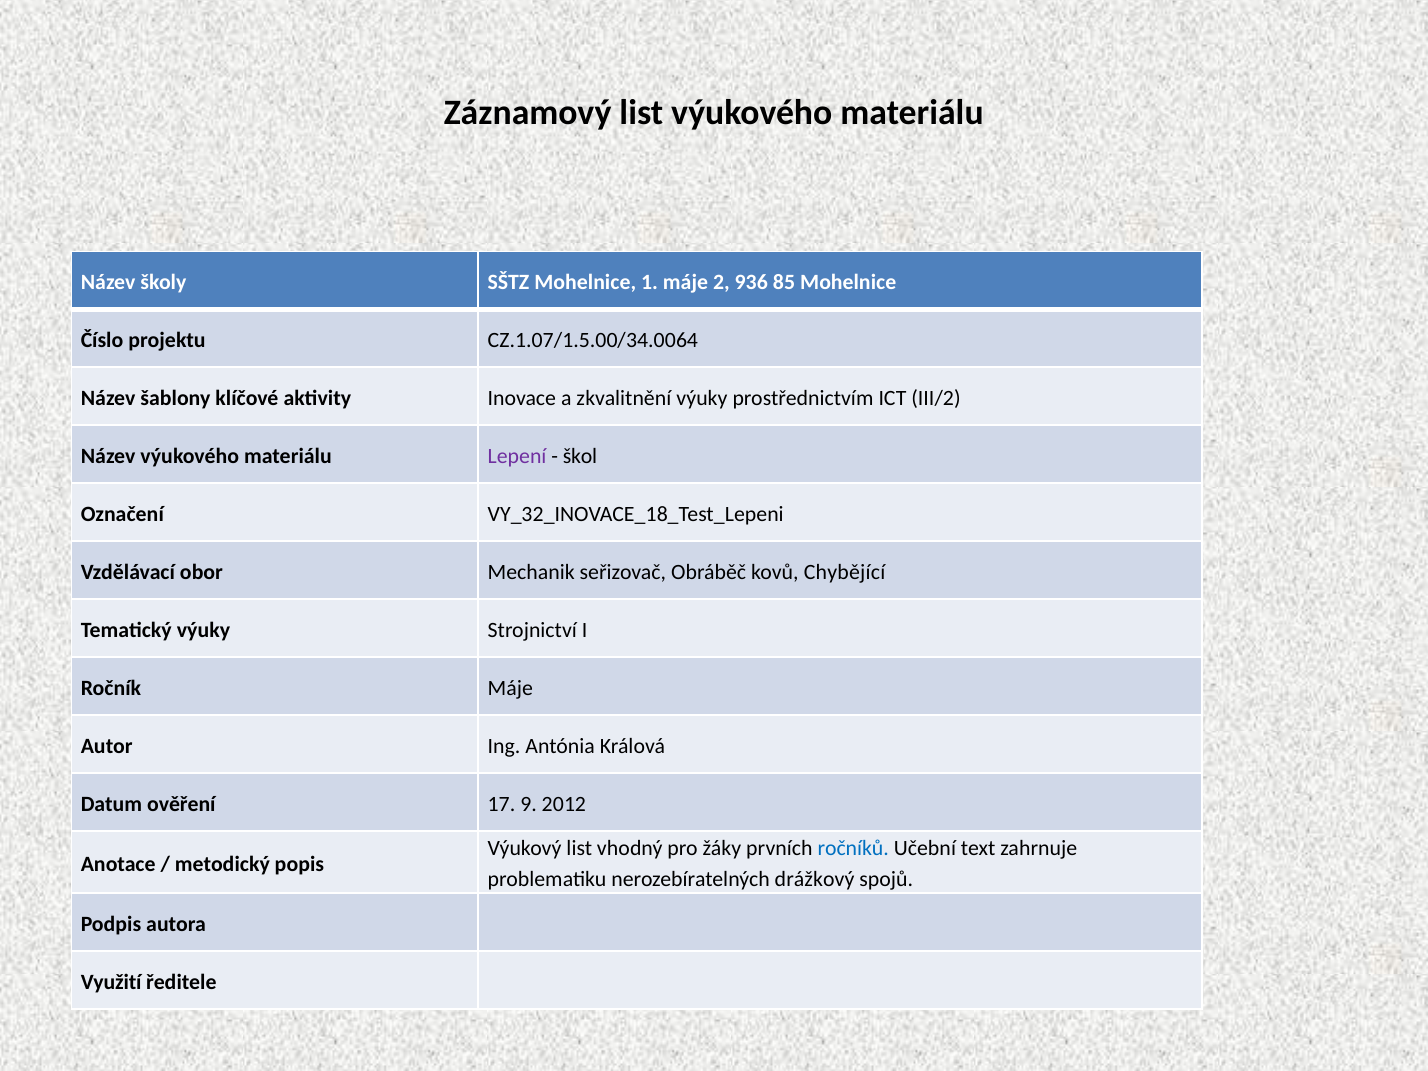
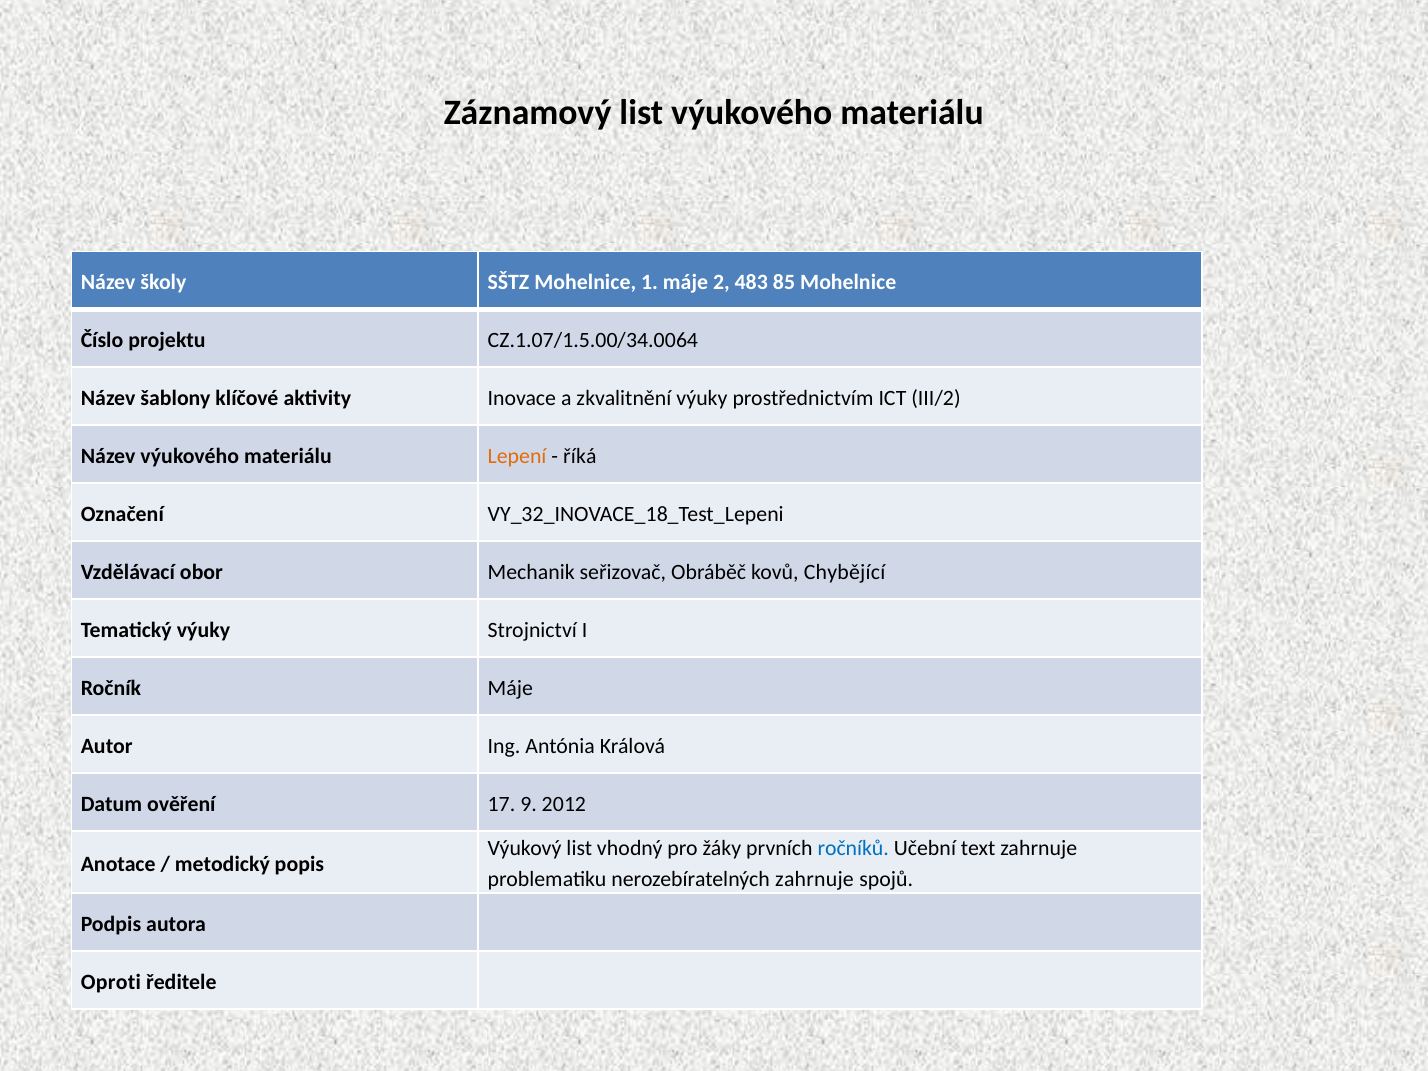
936: 936 -> 483 (751, 283)
Lepení colour: purple -> orange (517, 457)
škol: škol -> říká (580, 457)
nerozebíratelných drážkový: drážkový -> zahrnuje (814, 880)
Využití: Využití -> Oproti (111, 982)
